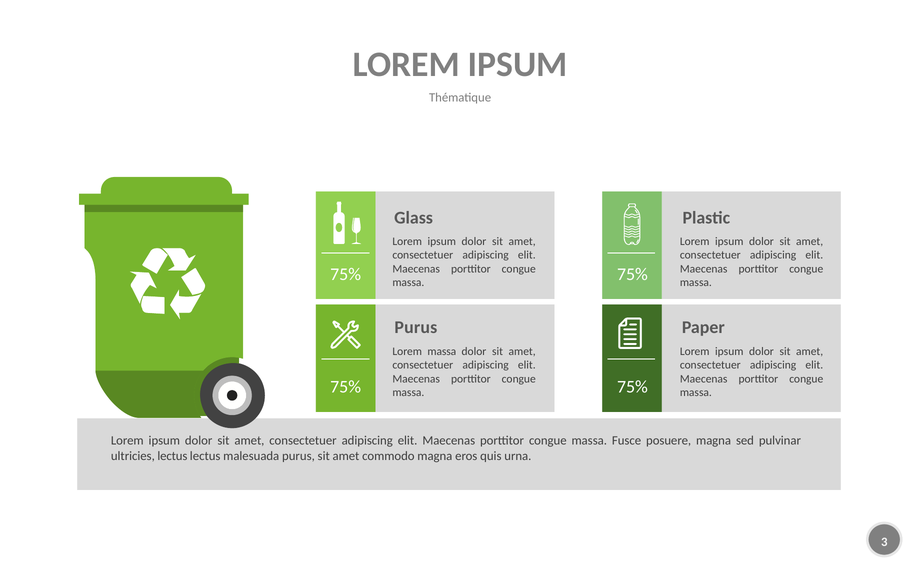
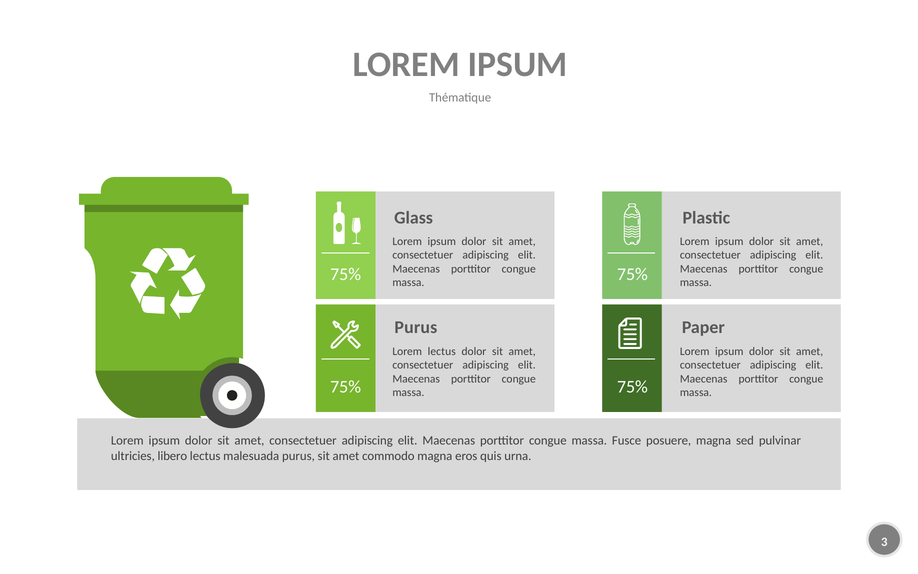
Lorem massa: massa -> lectus (442, 351)
ultricies lectus: lectus -> libero (172, 456)
